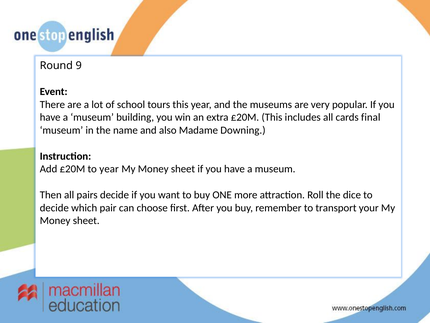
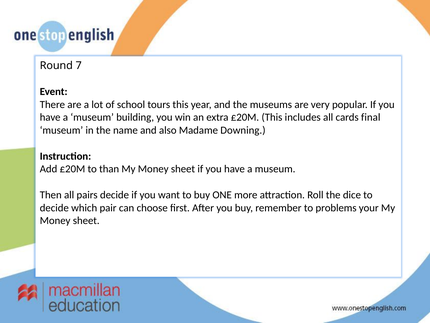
9: 9 -> 7 (79, 66)
to year: year -> than (109, 169)
transport: transport -> problems (336, 208)
